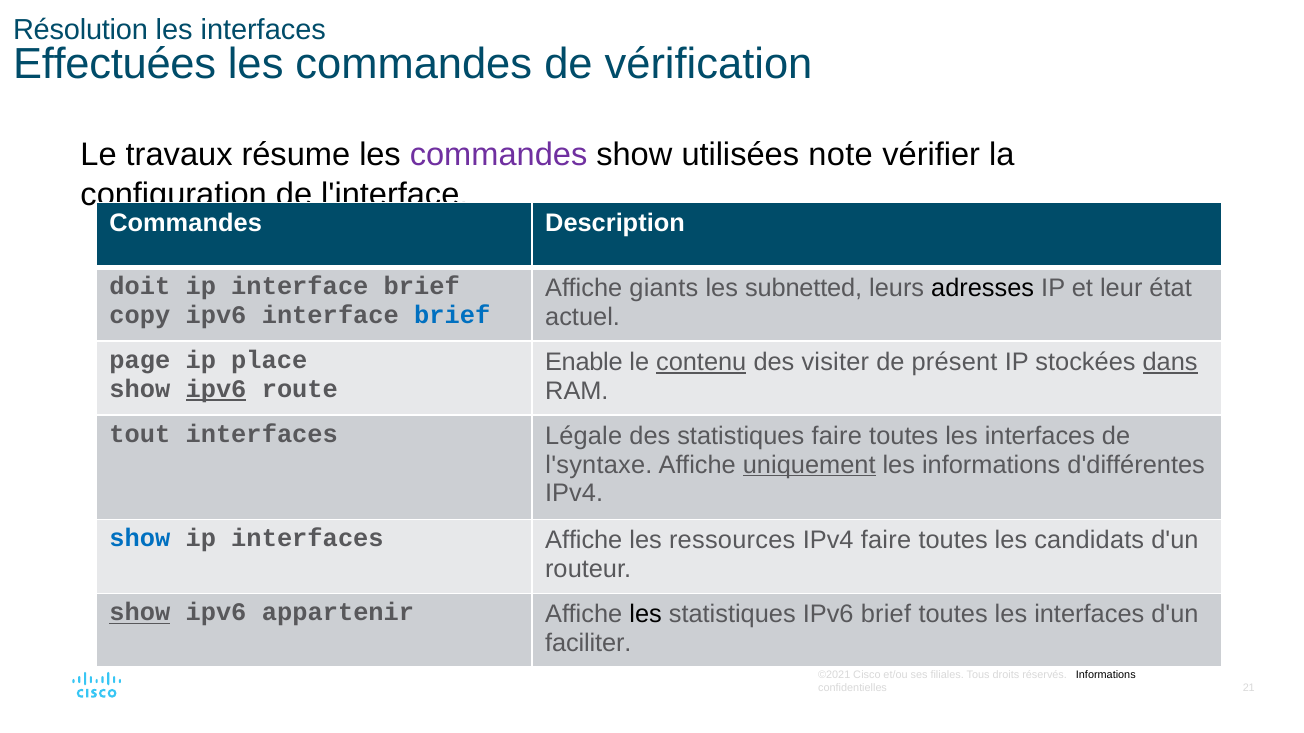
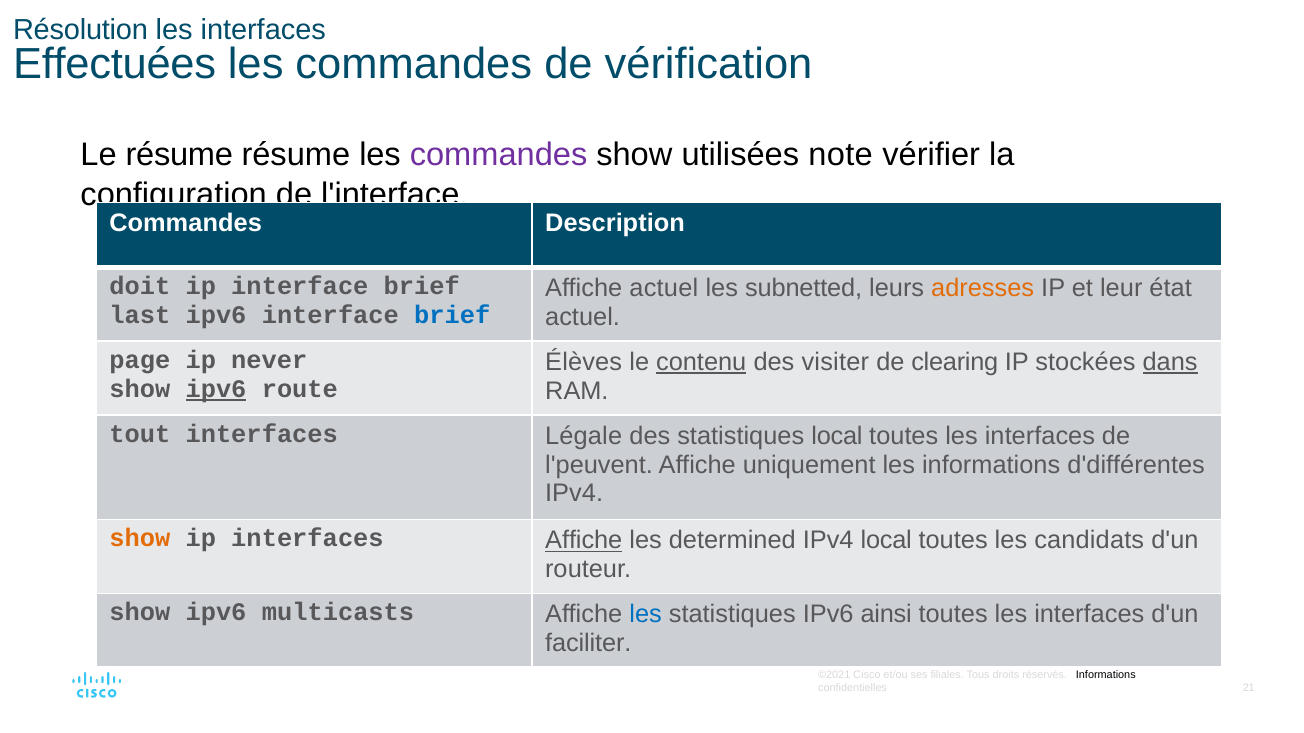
Le travaux: travaux -> résume (179, 155)
Affiche giants: giants -> actuel (664, 289)
adresses colour: black -> orange (983, 289)
copy: copy -> last (140, 315)
Enable: Enable -> Élèves (584, 363)
présent: présent -> clearing (955, 363)
place: place -> never (269, 361)
statistiques faire: faire -> local (837, 437)
l'syntaxe: l'syntaxe -> l'peuvent (599, 465)
uniquement underline: present -> none (809, 465)
show colour: blue -> orange (140, 539)
Affiche underline: none -> present (584, 541)
ressources: ressources -> determined (732, 541)
IPv4 faire: faire -> local (886, 541)
show underline: present -> none (140, 613)
appartenir: appartenir -> multicasts (338, 613)
les colour: black -> blue (646, 615)
IPv6 brief: brief -> ainsi (886, 615)
